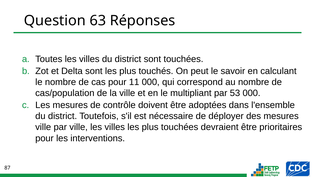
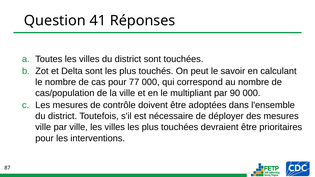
63: 63 -> 41 (98, 21)
11: 11 -> 77 (134, 82)
53: 53 -> 90 (235, 93)
